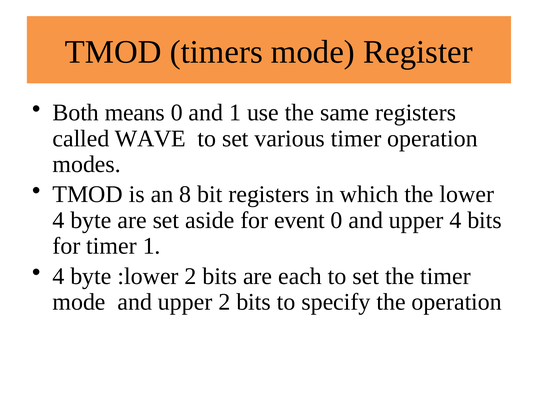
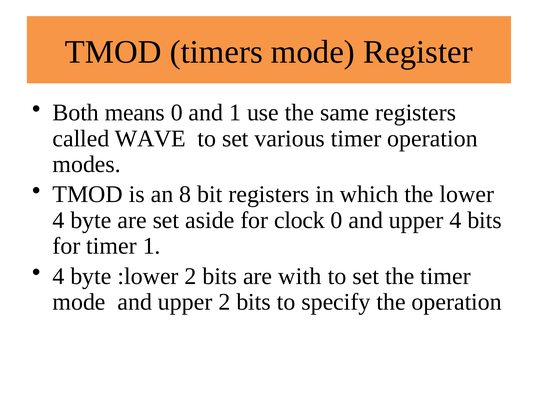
event: event -> clock (300, 221)
each: each -> with (300, 277)
